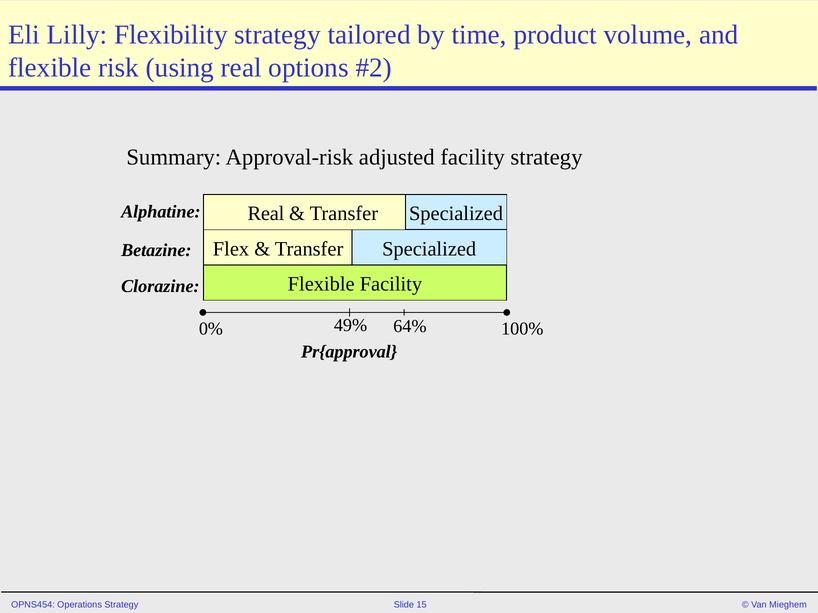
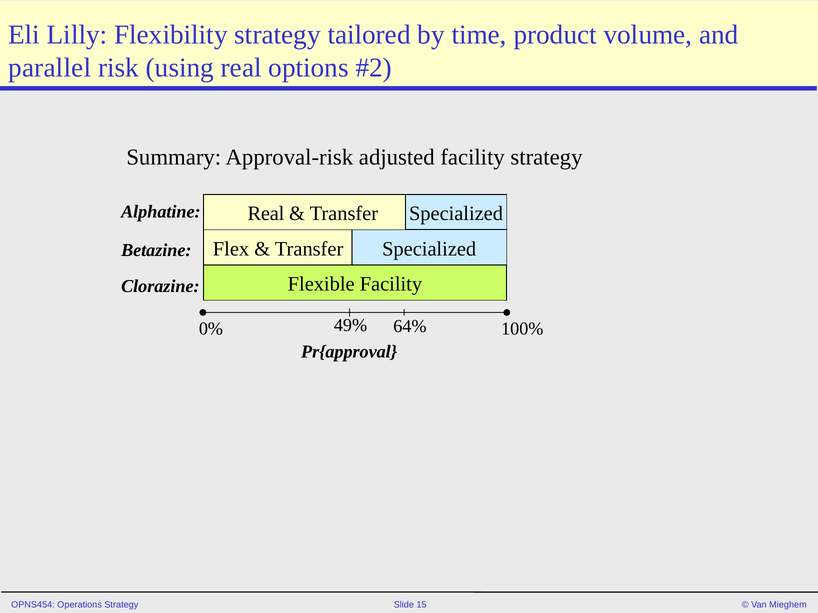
flexible: flexible -> parallel (50, 68)
